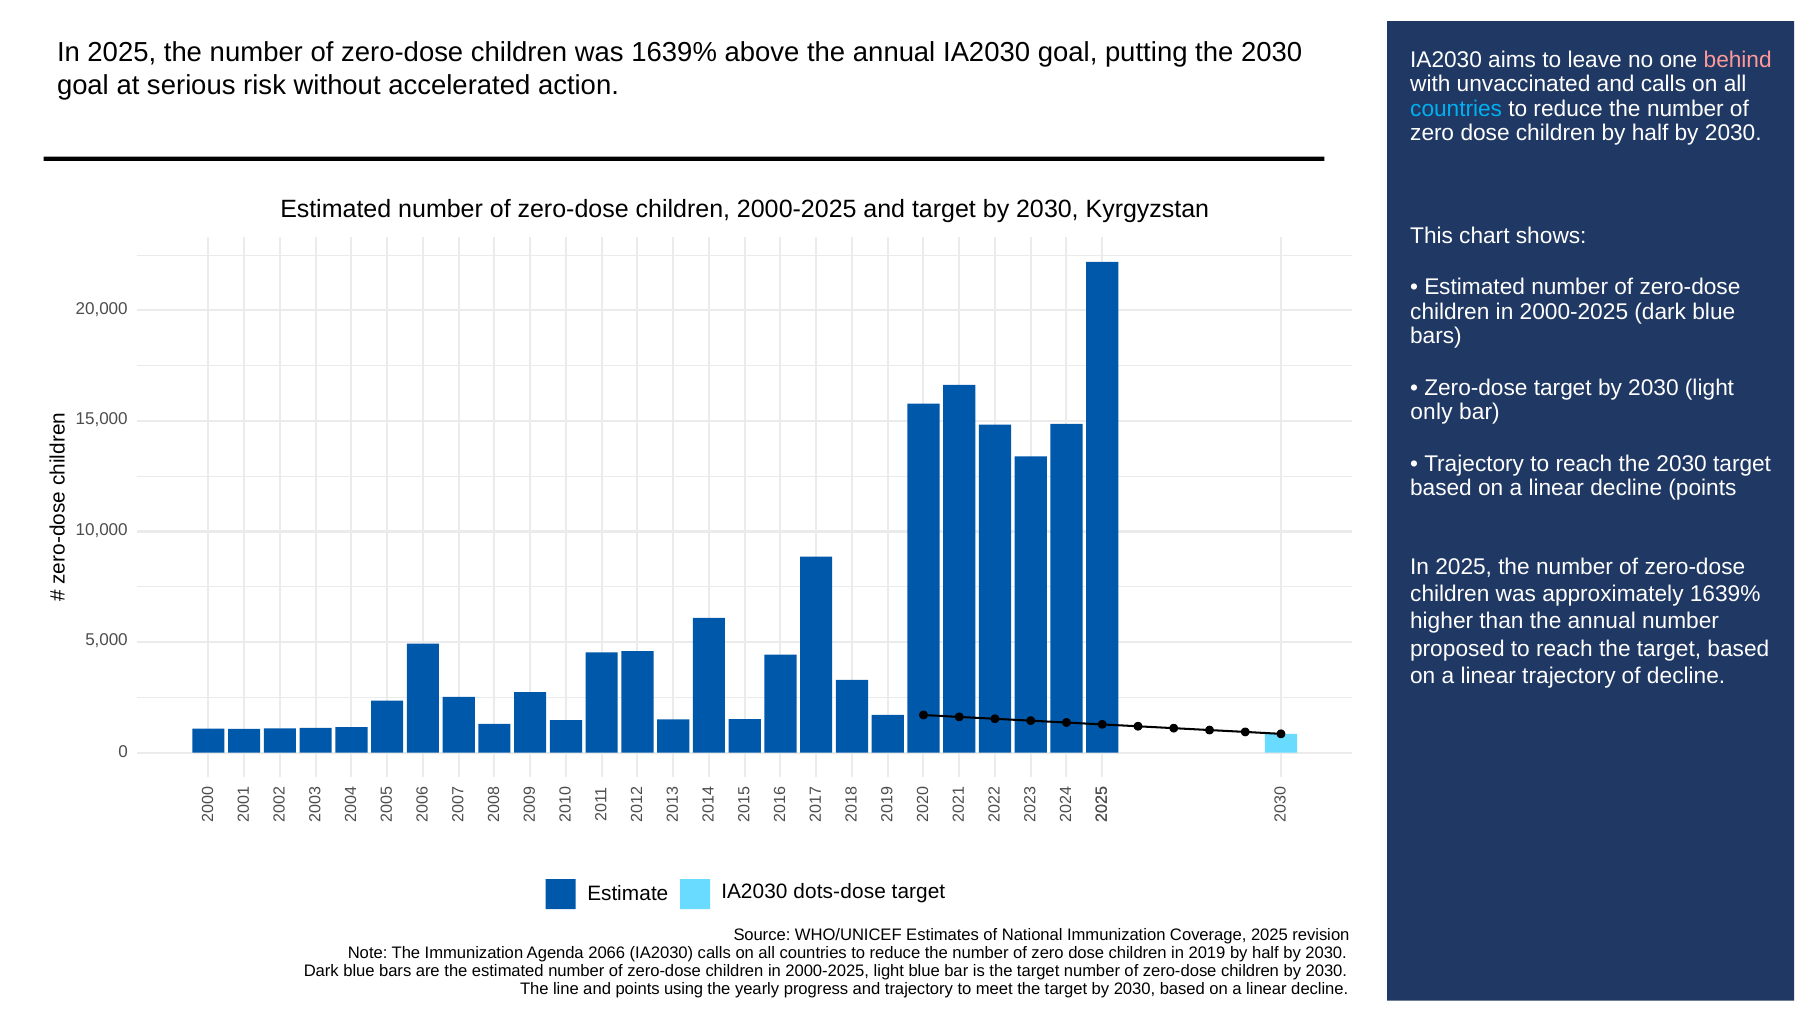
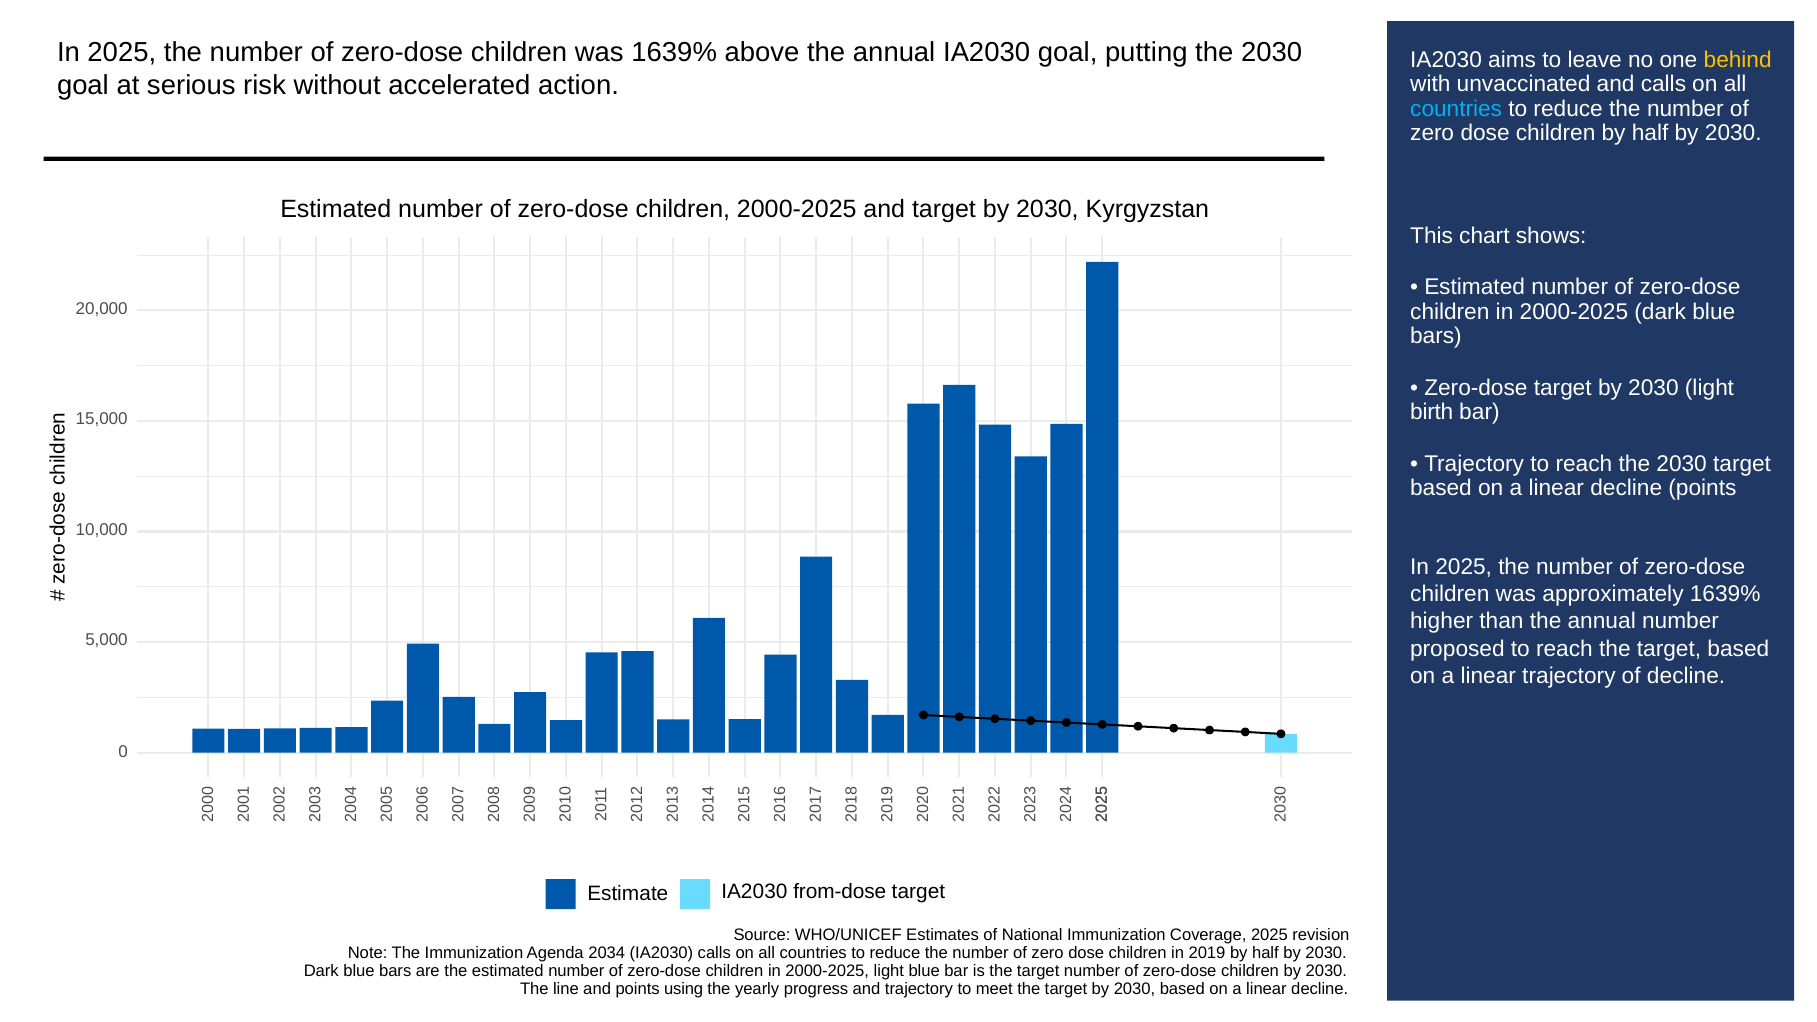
behind colour: pink -> yellow (1738, 60)
only: only -> birth (1432, 412)
dots-dose: dots-dose -> from-dose (840, 891)
2066: 2066 -> 2034 (607, 953)
